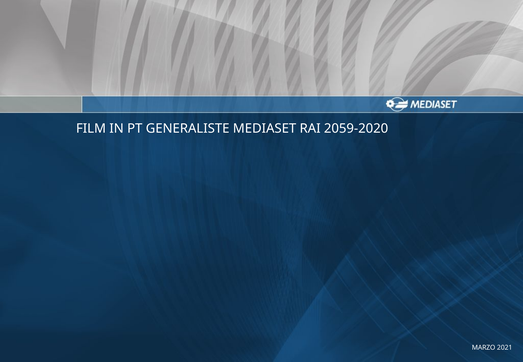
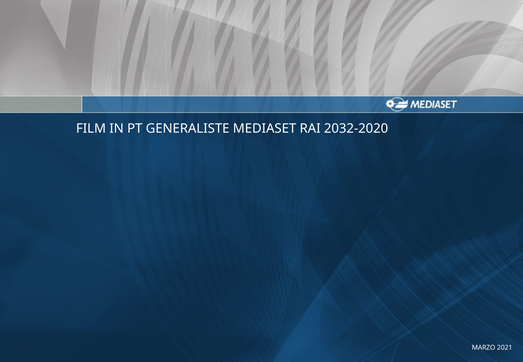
2059-2020: 2059-2020 -> 2032-2020 (356, 129)
